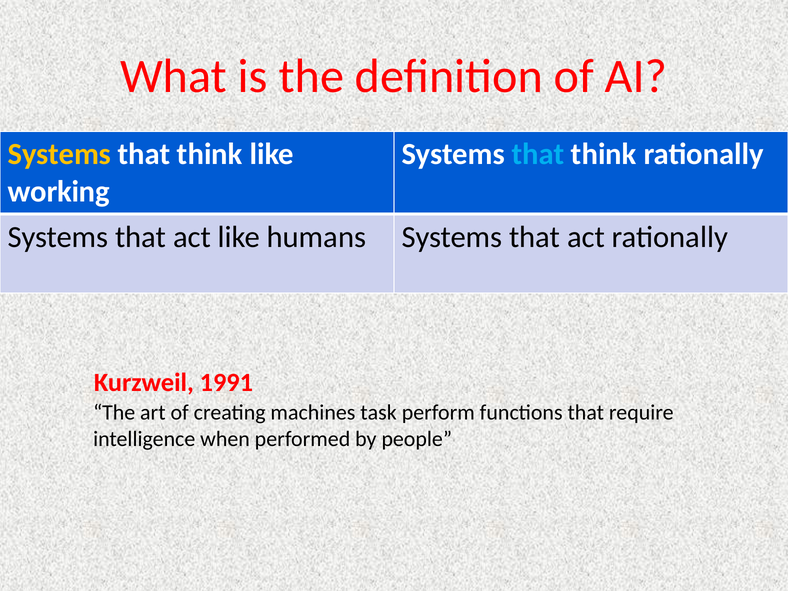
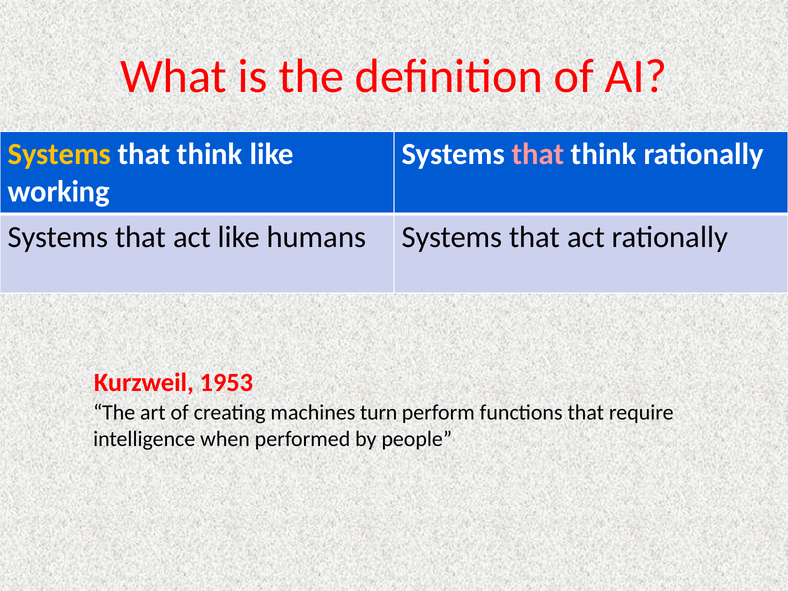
that colour: light blue -> pink (538, 154)
1991: 1991 -> 1953 (226, 383)
task: task -> turn (379, 413)
